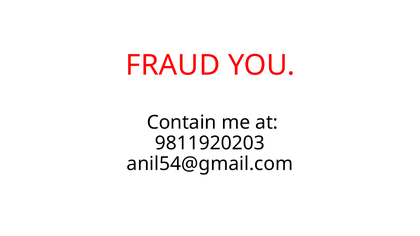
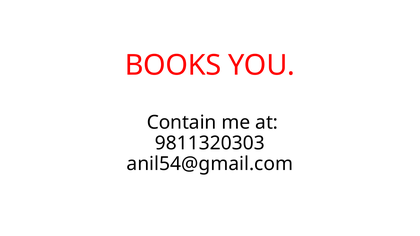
FRAUD: FRAUD -> BOOKS (173, 65)
9811920203: 9811920203 -> 9811320303 (210, 143)
